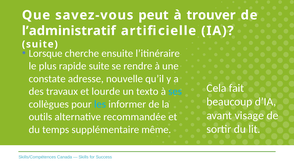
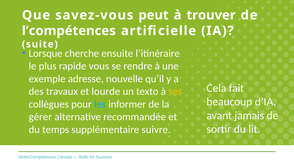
l’administratif: l’administratif -> l’compétences (69, 31)
rapide suite: suite -> vous (99, 66)
constate: constate -> exemple (47, 79)
ses colour: light blue -> yellow (175, 92)
visage: visage -> jamais (249, 116)
outils: outils -> gérer (40, 117)
même: même -> suivre (156, 130)
